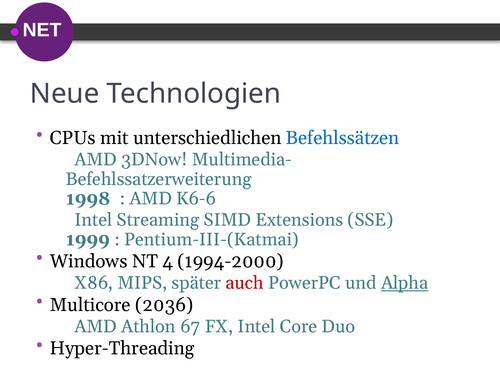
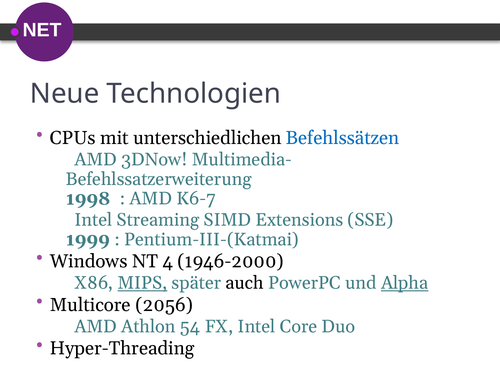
K6-6: K6-6 -> K6-7 (196, 199)
1994-2000: 1994-2000 -> 1946-2000 (231, 261)
MIPS underline: none -> present (142, 283)
auch colour: red -> black (245, 283)
2036: 2036 -> 2056 (164, 305)
67: 67 -> 54 (190, 327)
